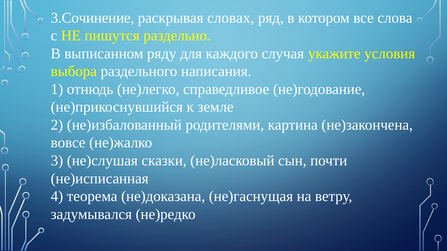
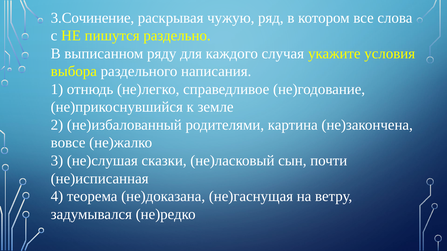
словах: словах -> чужую (231, 18)
